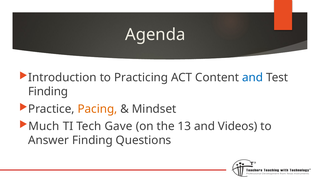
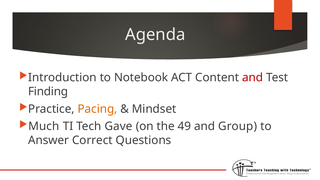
Practicing: Practicing -> Notebook (141, 78)
and colour: blue -> red (253, 78)
13: 13 -> 49 (184, 126)
Videos: Videos -> Group (238, 126)
Answer Finding: Finding -> Correct (92, 140)
